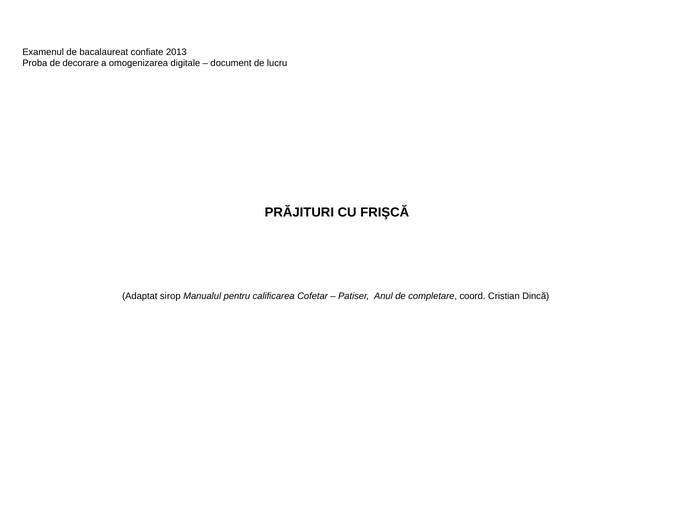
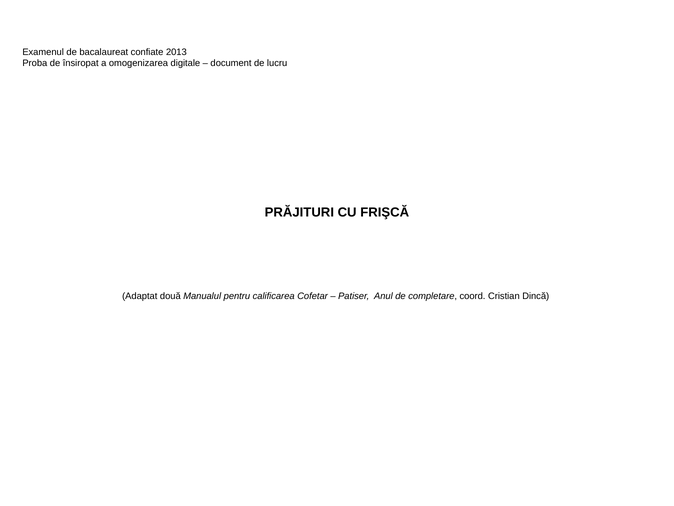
decorare: decorare -> însiropat (81, 63)
sirop: sirop -> două (170, 296)
